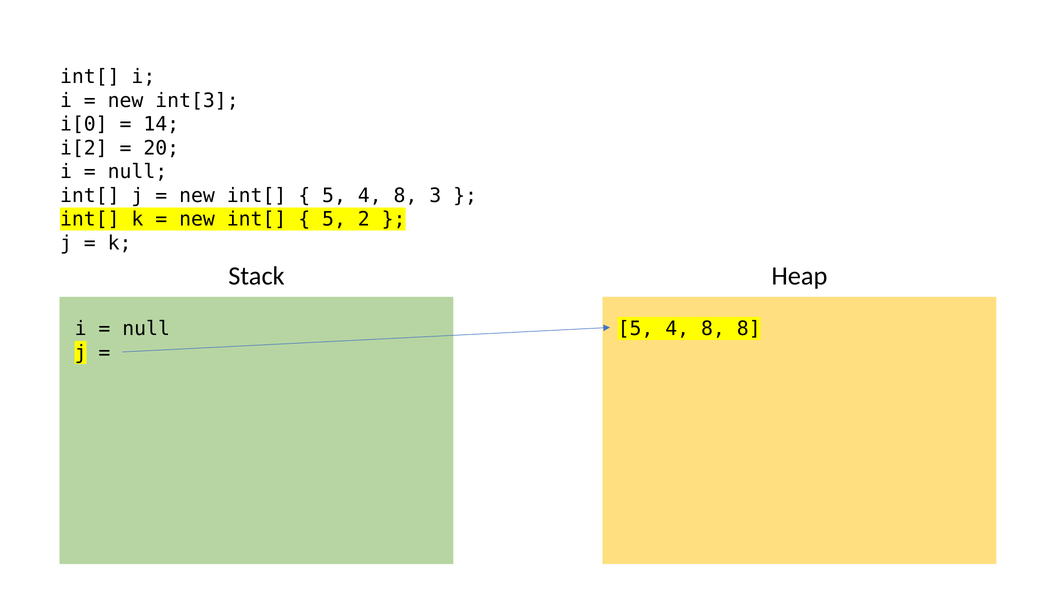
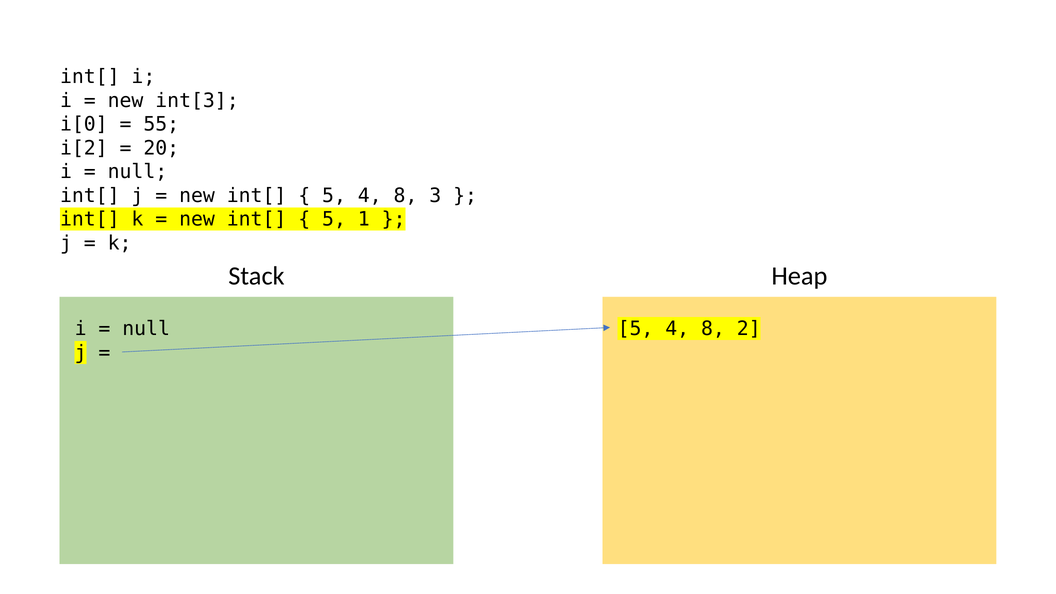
14: 14 -> 55 (161, 124)
2: 2 -> 1 (364, 219)
8 8: 8 -> 2 (749, 329)
